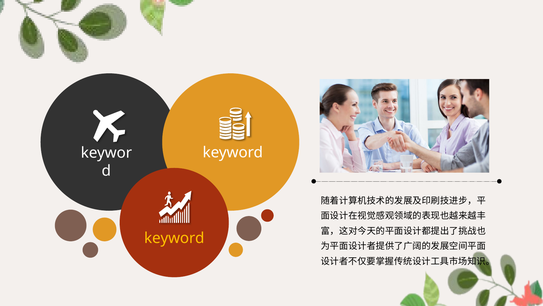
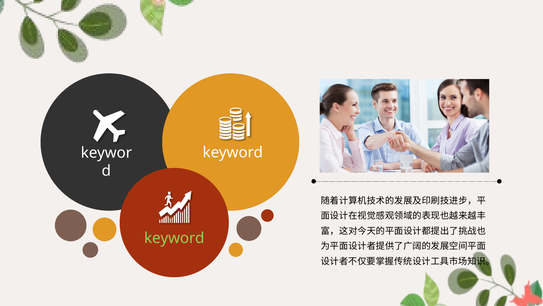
keyword colour: yellow -> light green (174, 238)
